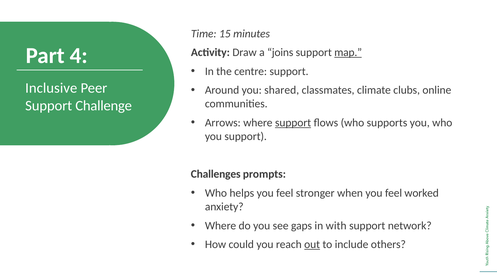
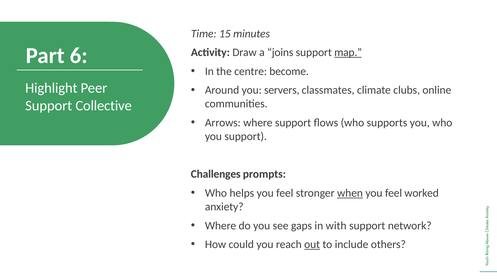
4: 4 -> 6 (79, 55)
centre support: support -> become (289, 71)
Inclusive: Inclusive -> Highlight (51, 88)
shared: shared -> servers (282, 90)
Challenge: Challenge -> Collective (104, 105)
support underline: present -> none (293, 123)
when underline: none -> present (350, 193)
